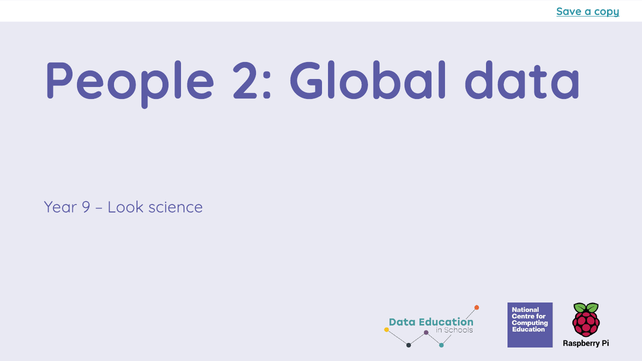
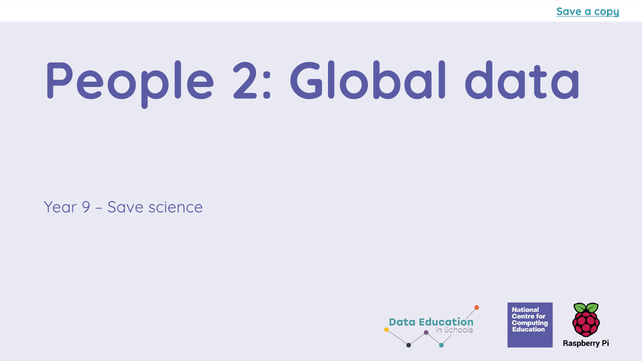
Look: Look -> Save (126, 207)
